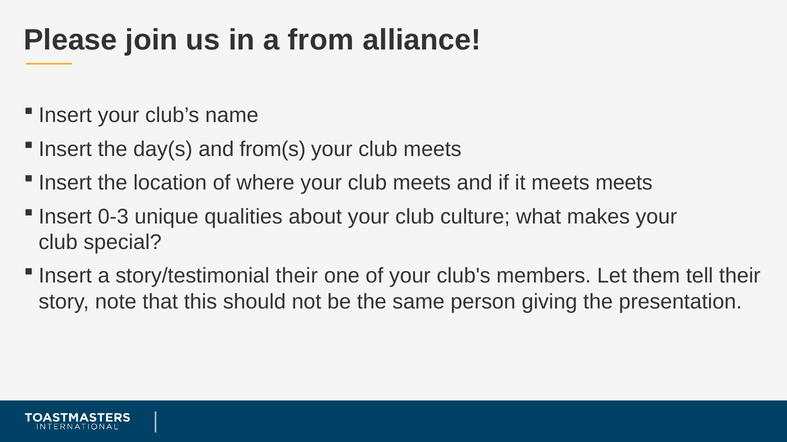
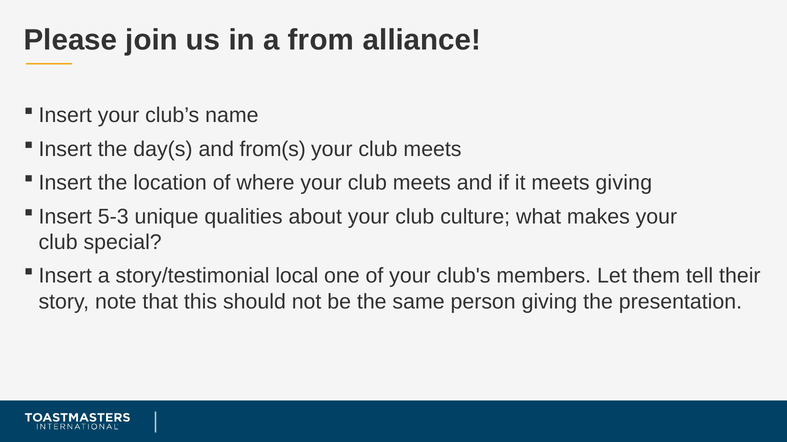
meets meets: meets -> giving (624, 183)
0-3: 0-3 -> 5-3 (113, 217)
story/testimonial their: their -> local (297, 276)
